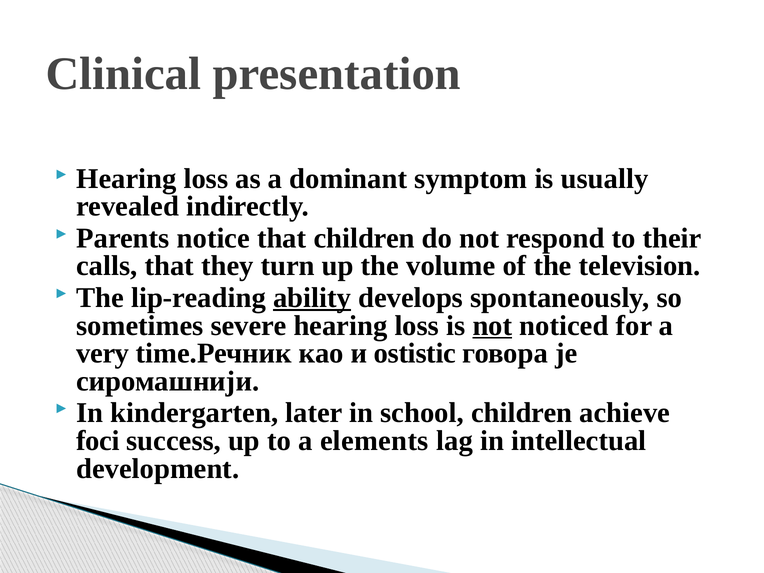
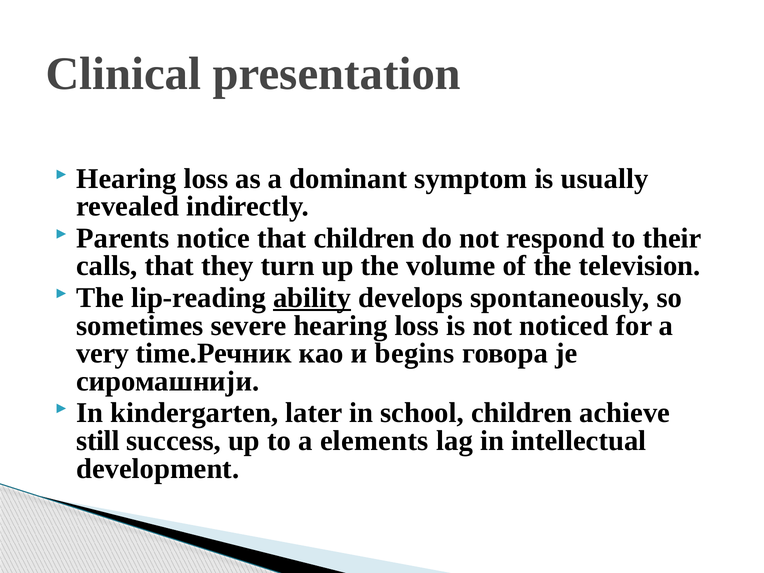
not underline: present -> none (492, 326)
ostistic: ostistic -> begins (415, 353)
foci: foci -> still (98, 441)
